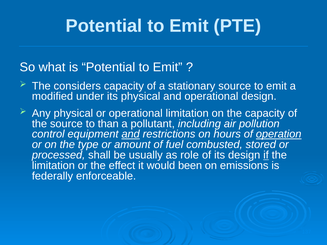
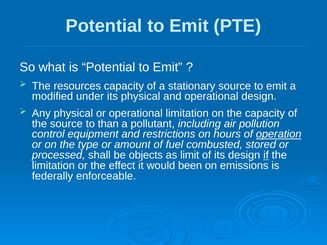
considers: considers -> resources (77, 86)
and underline: present -> none (131, 134)
usually: usually -> objects (146, 155)
role: role -> limit (190, 155)
